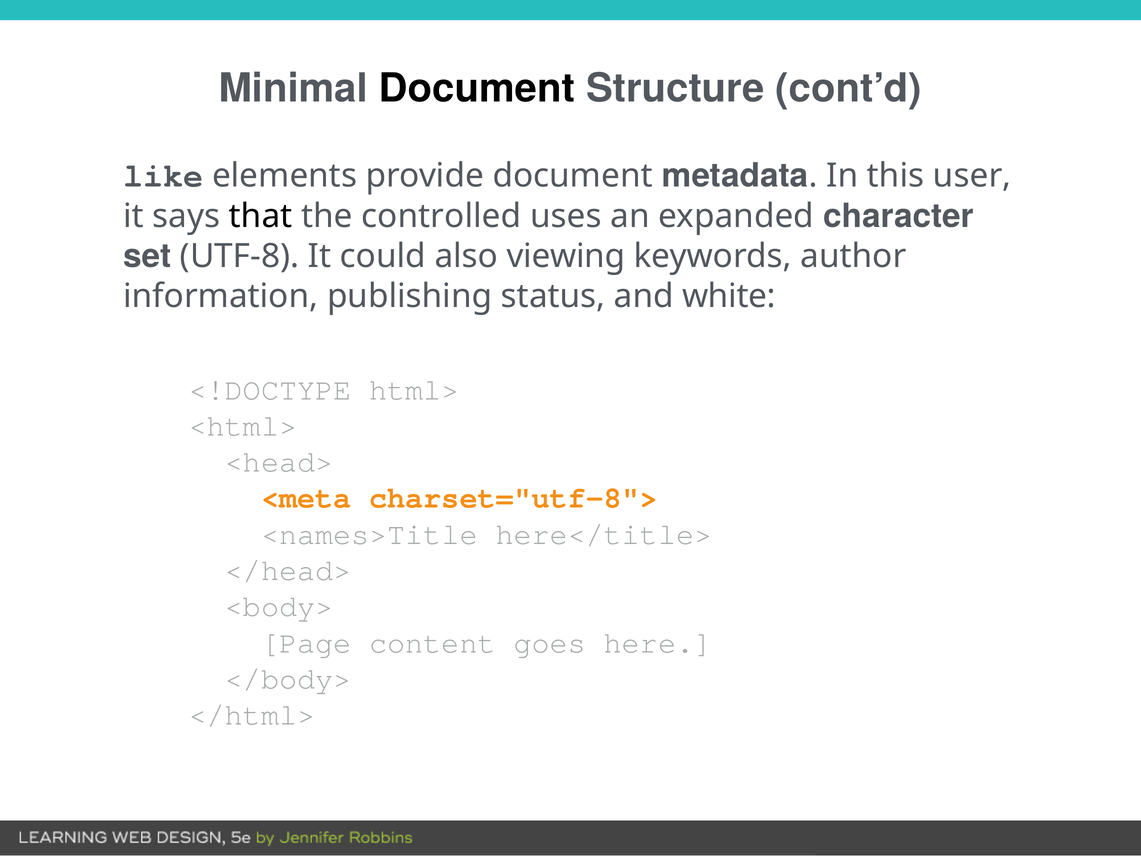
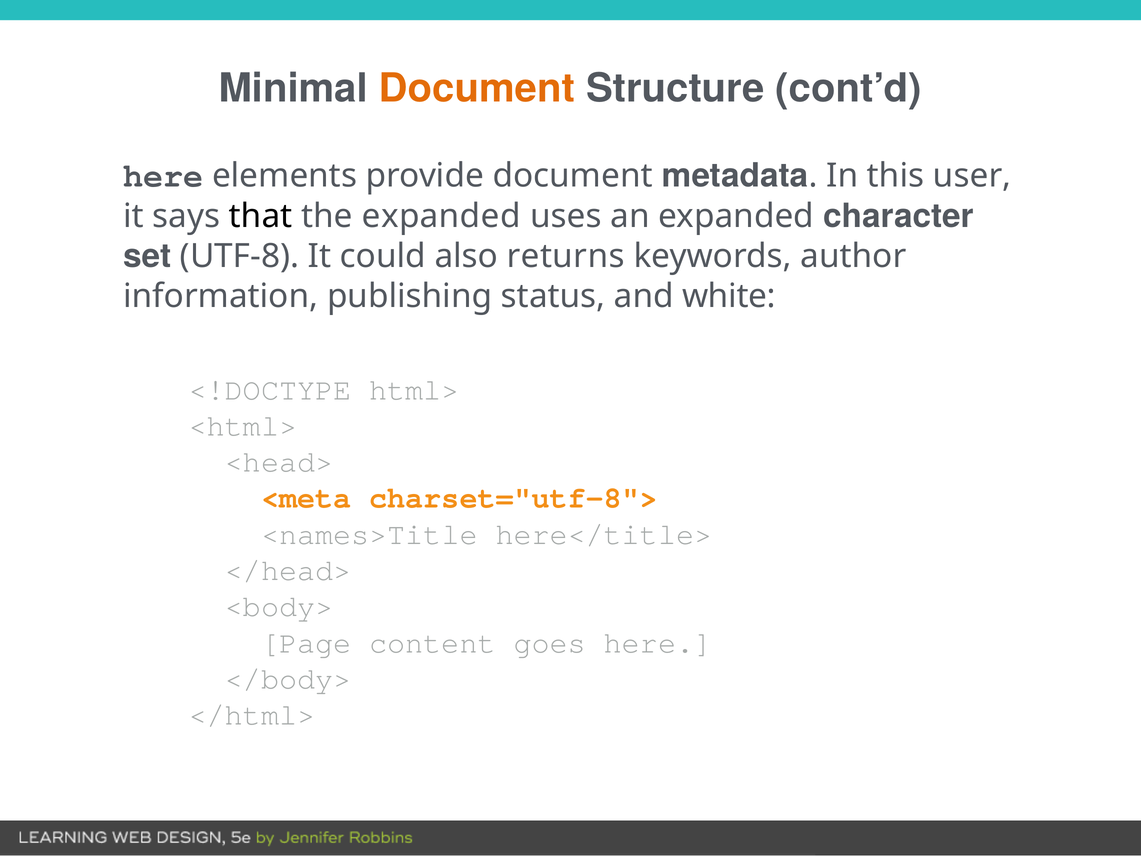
Document colour: black -> orange (477, 89)
like: like -> here (163, 176)
the controlled: controlled -> expanded (441, 216)
viewing: viewing -> returns (566, 256)
